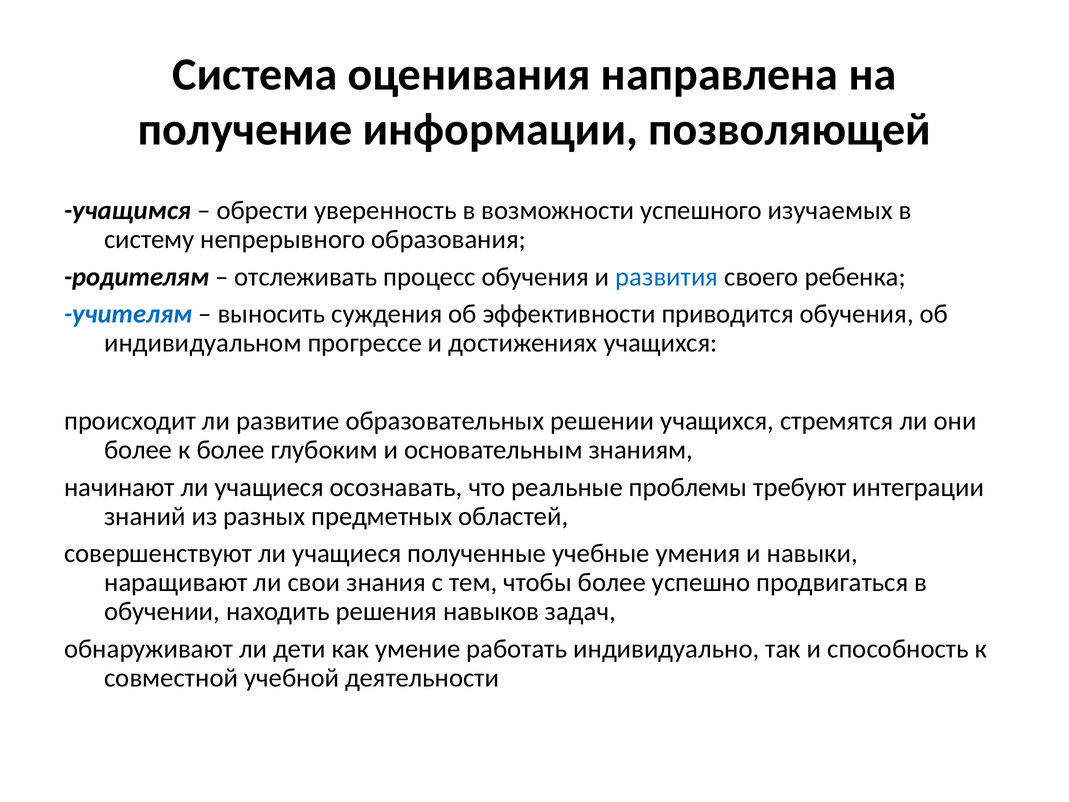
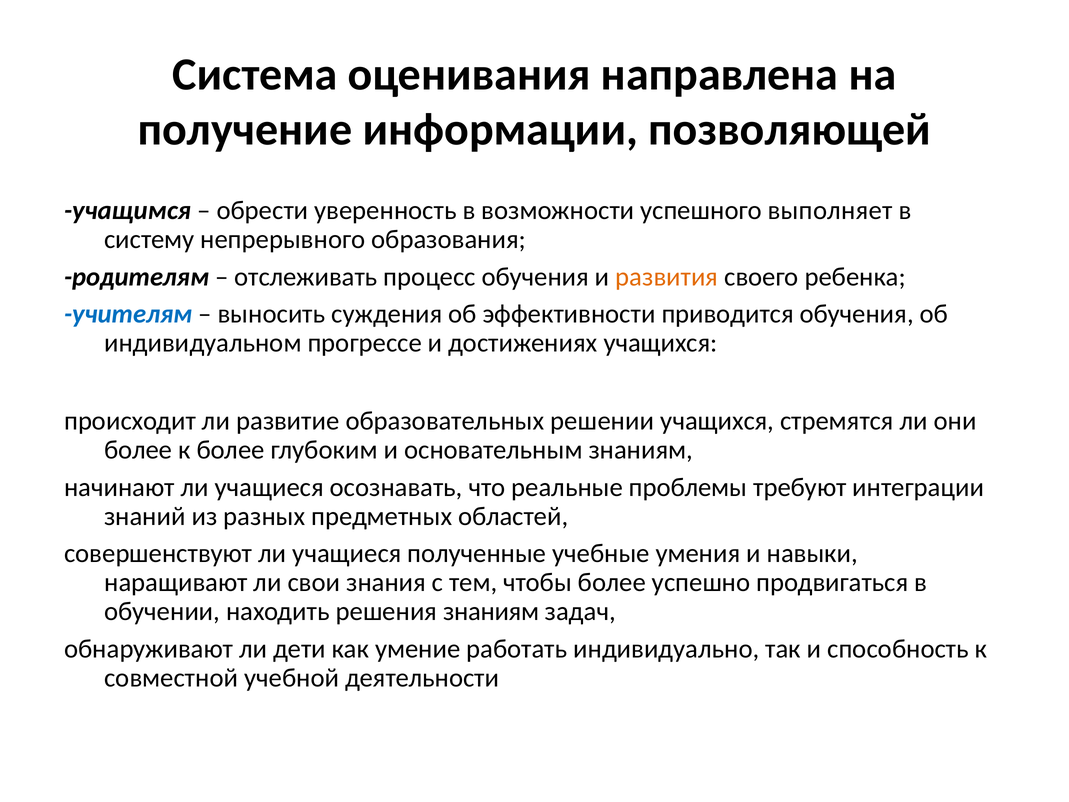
изучаемых: изучаемых -> выполняет (830, 210)
развития colour: blue -> orange (667, 277)
решения навыков: навыков -> знаниям (491, 611)
